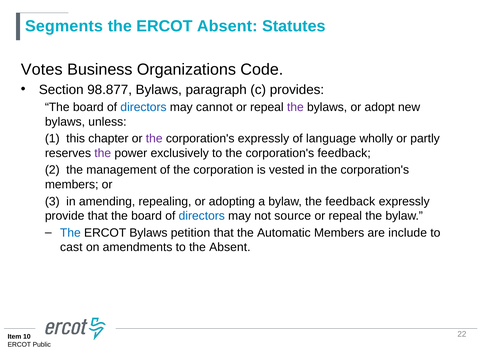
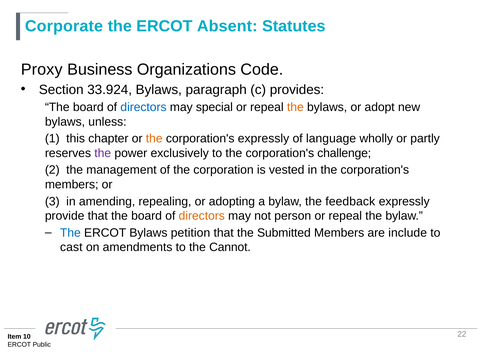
Segments: Segments -> Corporate (64, 26)
Votes: Votes -> Proxy (42, 69)
98.877: 98.877 -> 33.924 (110, 90)
cannot: cannot -> special (214, 107)
the colour: purple -> orange (295, 107)
the colour: purple -> orange (154, 138)
corporation's feedback: feedback -> challenge (344, 153)
directors colour: blue -> orange (202, 216)
source: source -> person (293, 216)
Automatic: Automatic -> Submitted (284, 232)
the Absent: Absent -> Cannot (230, 247)
